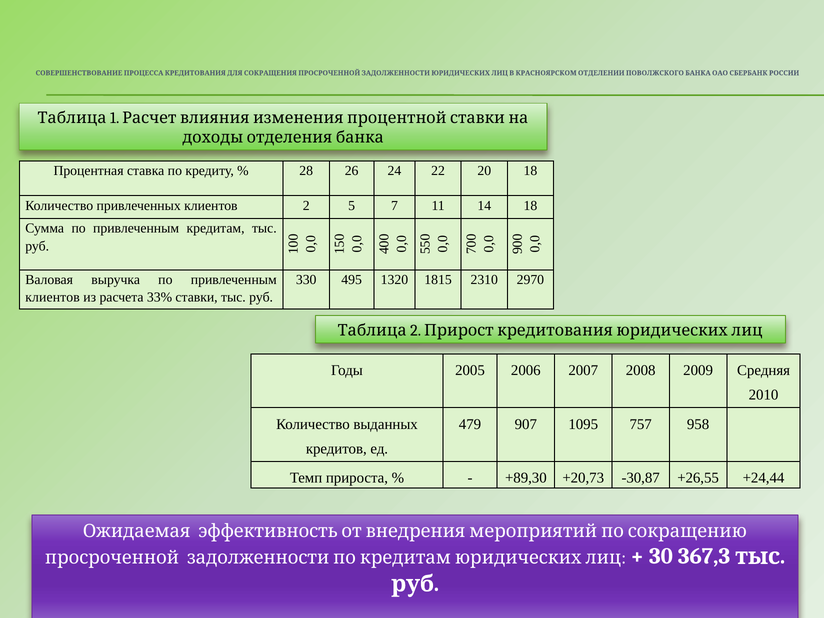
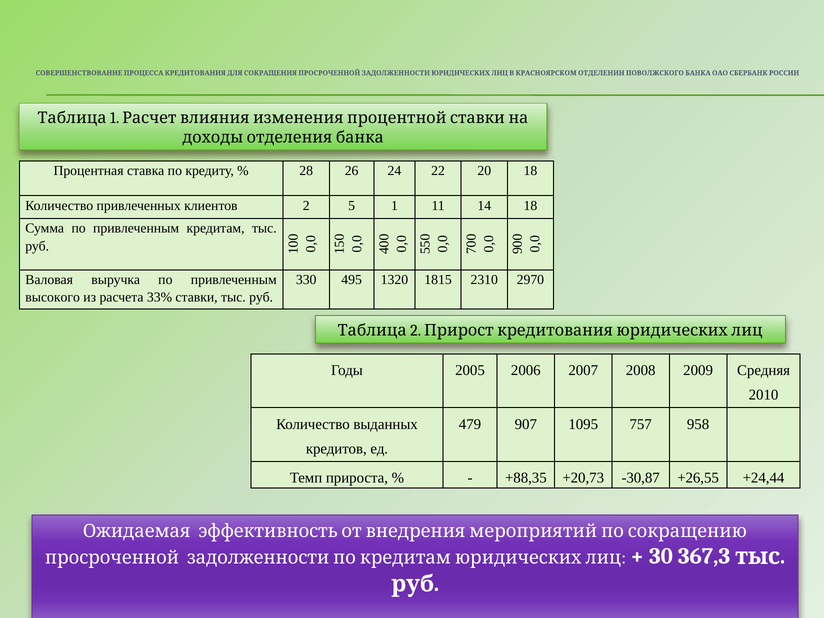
5 7: 7 -> 1 (394, 206)
клиентов: клиентов -> высокого (53, 297)
+89,30: +89,30 -> +88,35 (526, 478)
